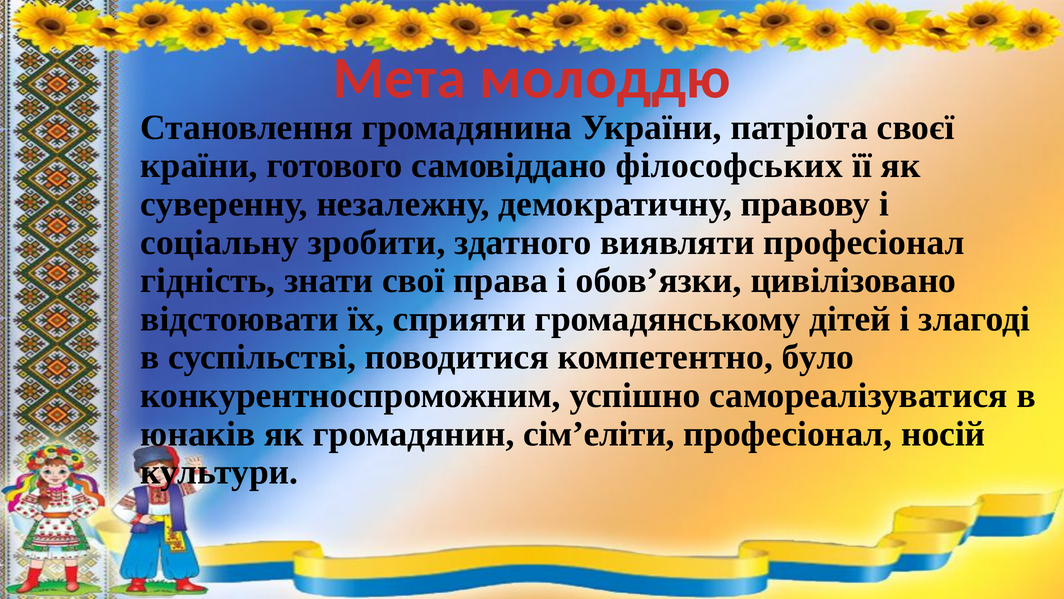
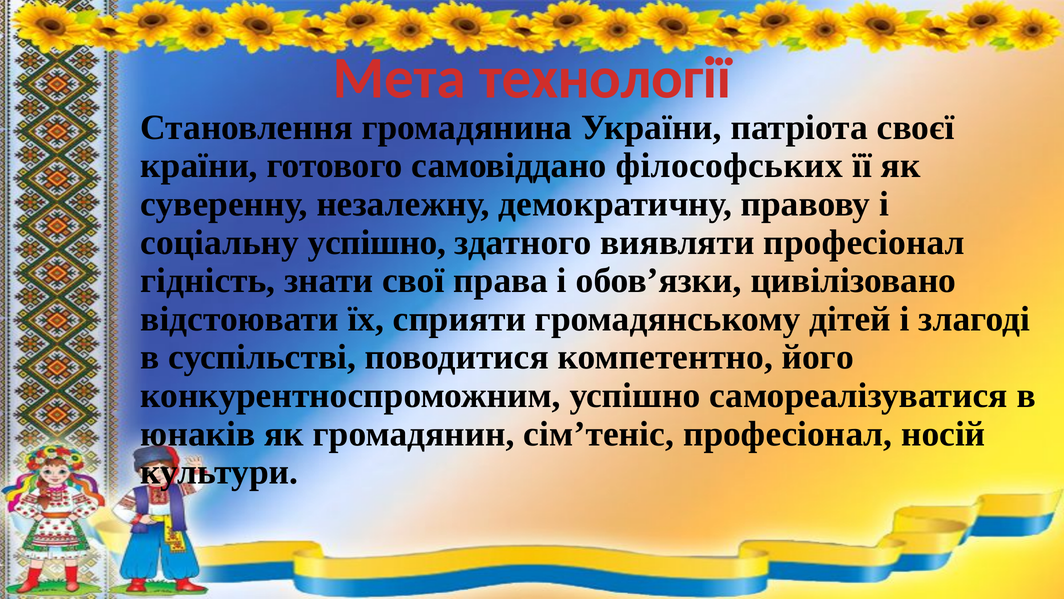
молоддю: молоддю -> технології (605, 78)
соціальну зробити: зробити -> успішно (377, 242)
було: було -> його (818, 357)
сім’еліти: сім’еліти -> сім’теніс (599, 434)
